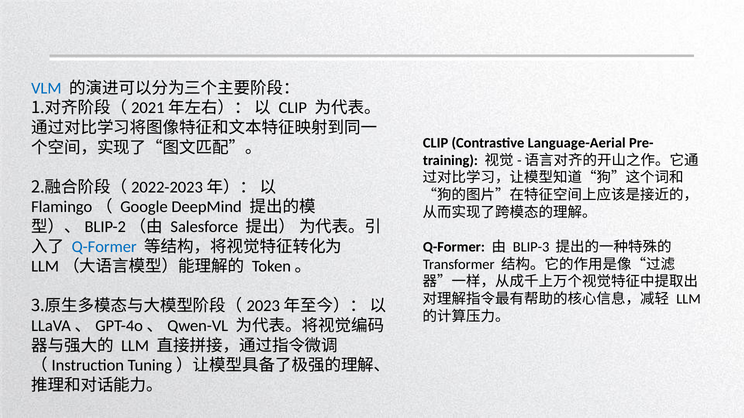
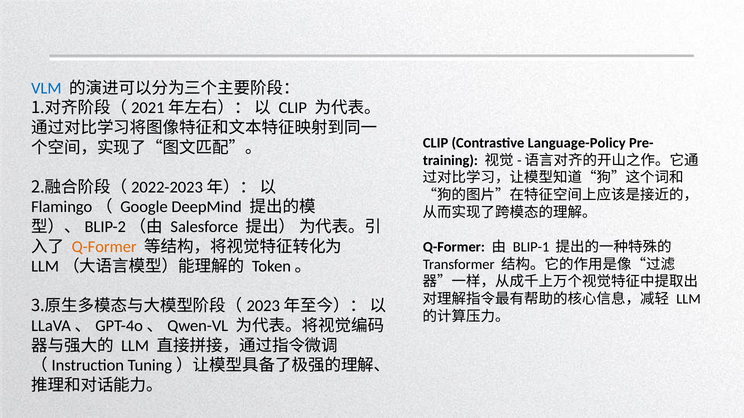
Language-Aerial: Language-Aerial -> Language-Policy (577, 143)
Q-Former colour: blue -> orange (104, 247)
BLIP-3: BLIP-3 -> BLIP-1 (531, 247)
